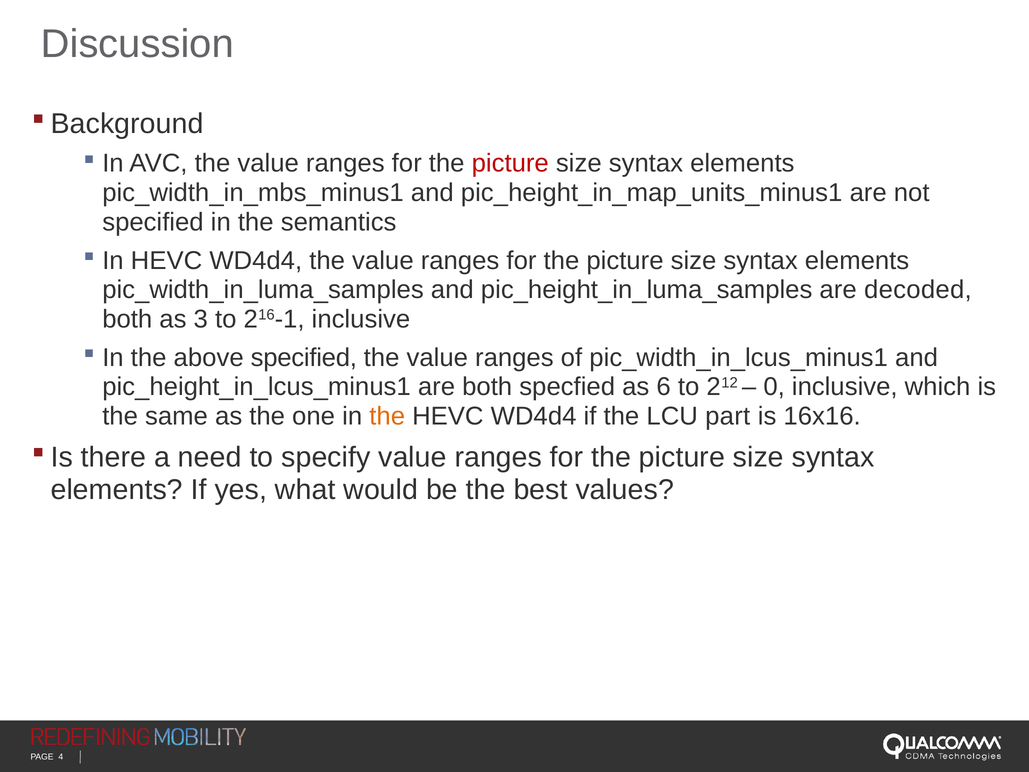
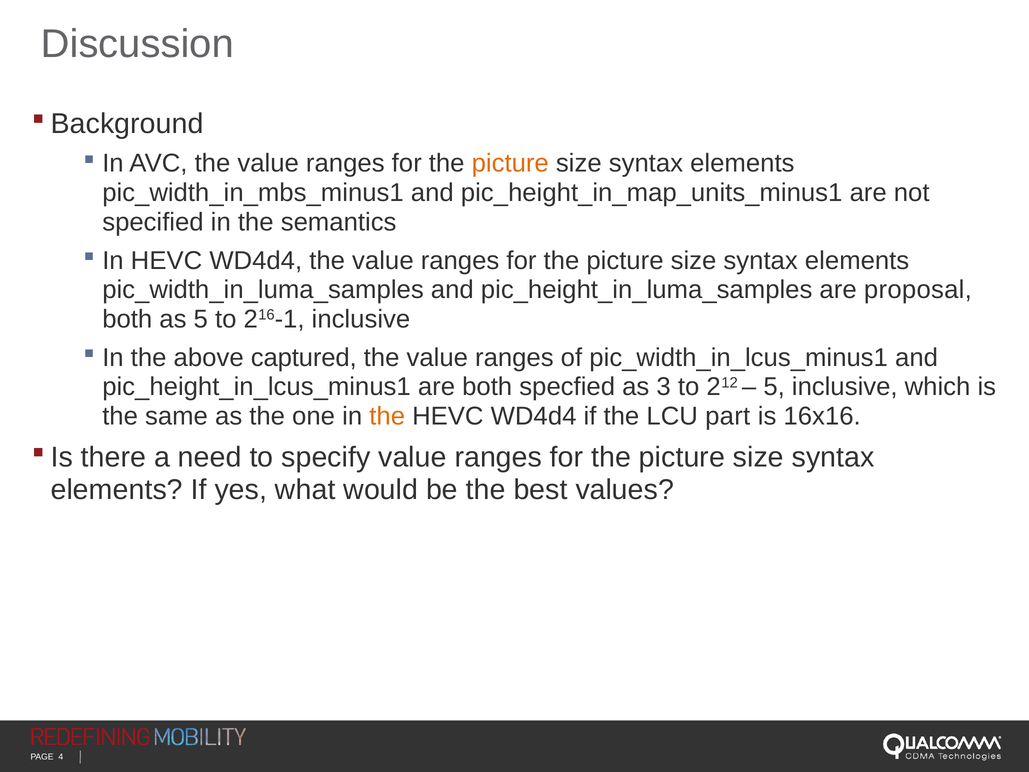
picture colour: red -> orange (510, 163)
decoded: decoded -> proposal (918, 290)
as 3: 3 -> 5 (201, 319)
above specified: specified -> captured (304, 357)
6: 6 -> 3 (664, 387)
0: 0 -> 5 (774, 387)
